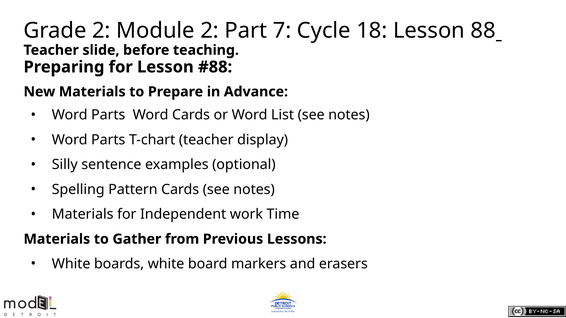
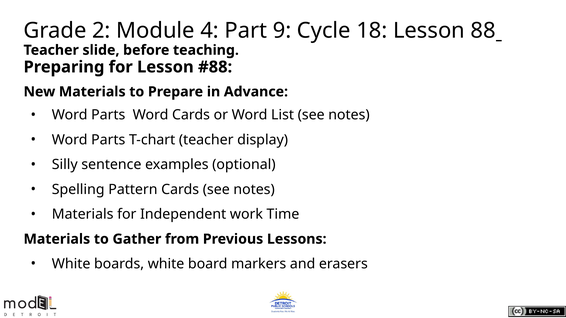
Module 2: 2 -> 4 (210, 31)
7: 7 -> 9 (282, 31)
